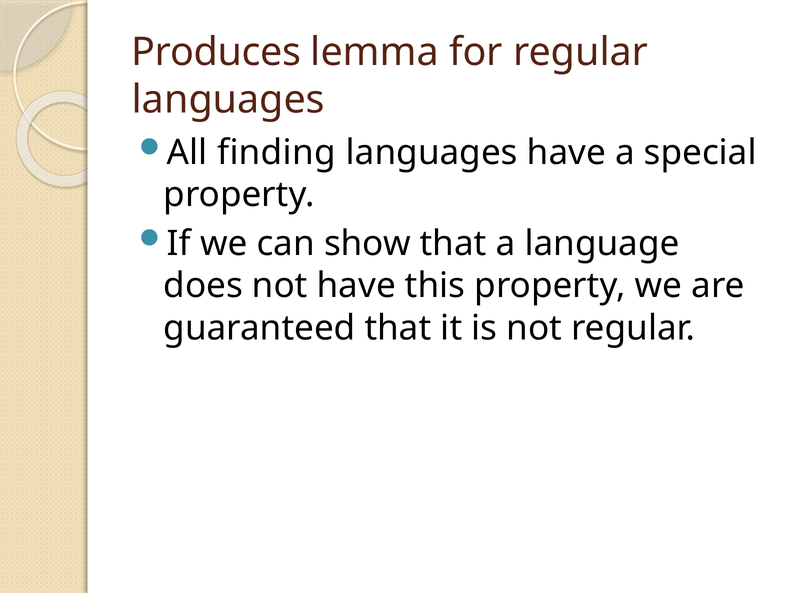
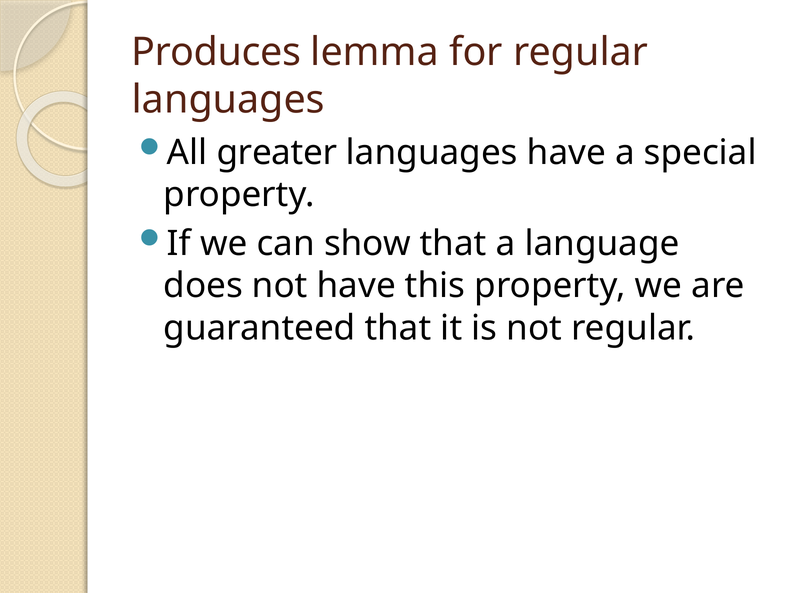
finding: finding -> greater (277, 153)
